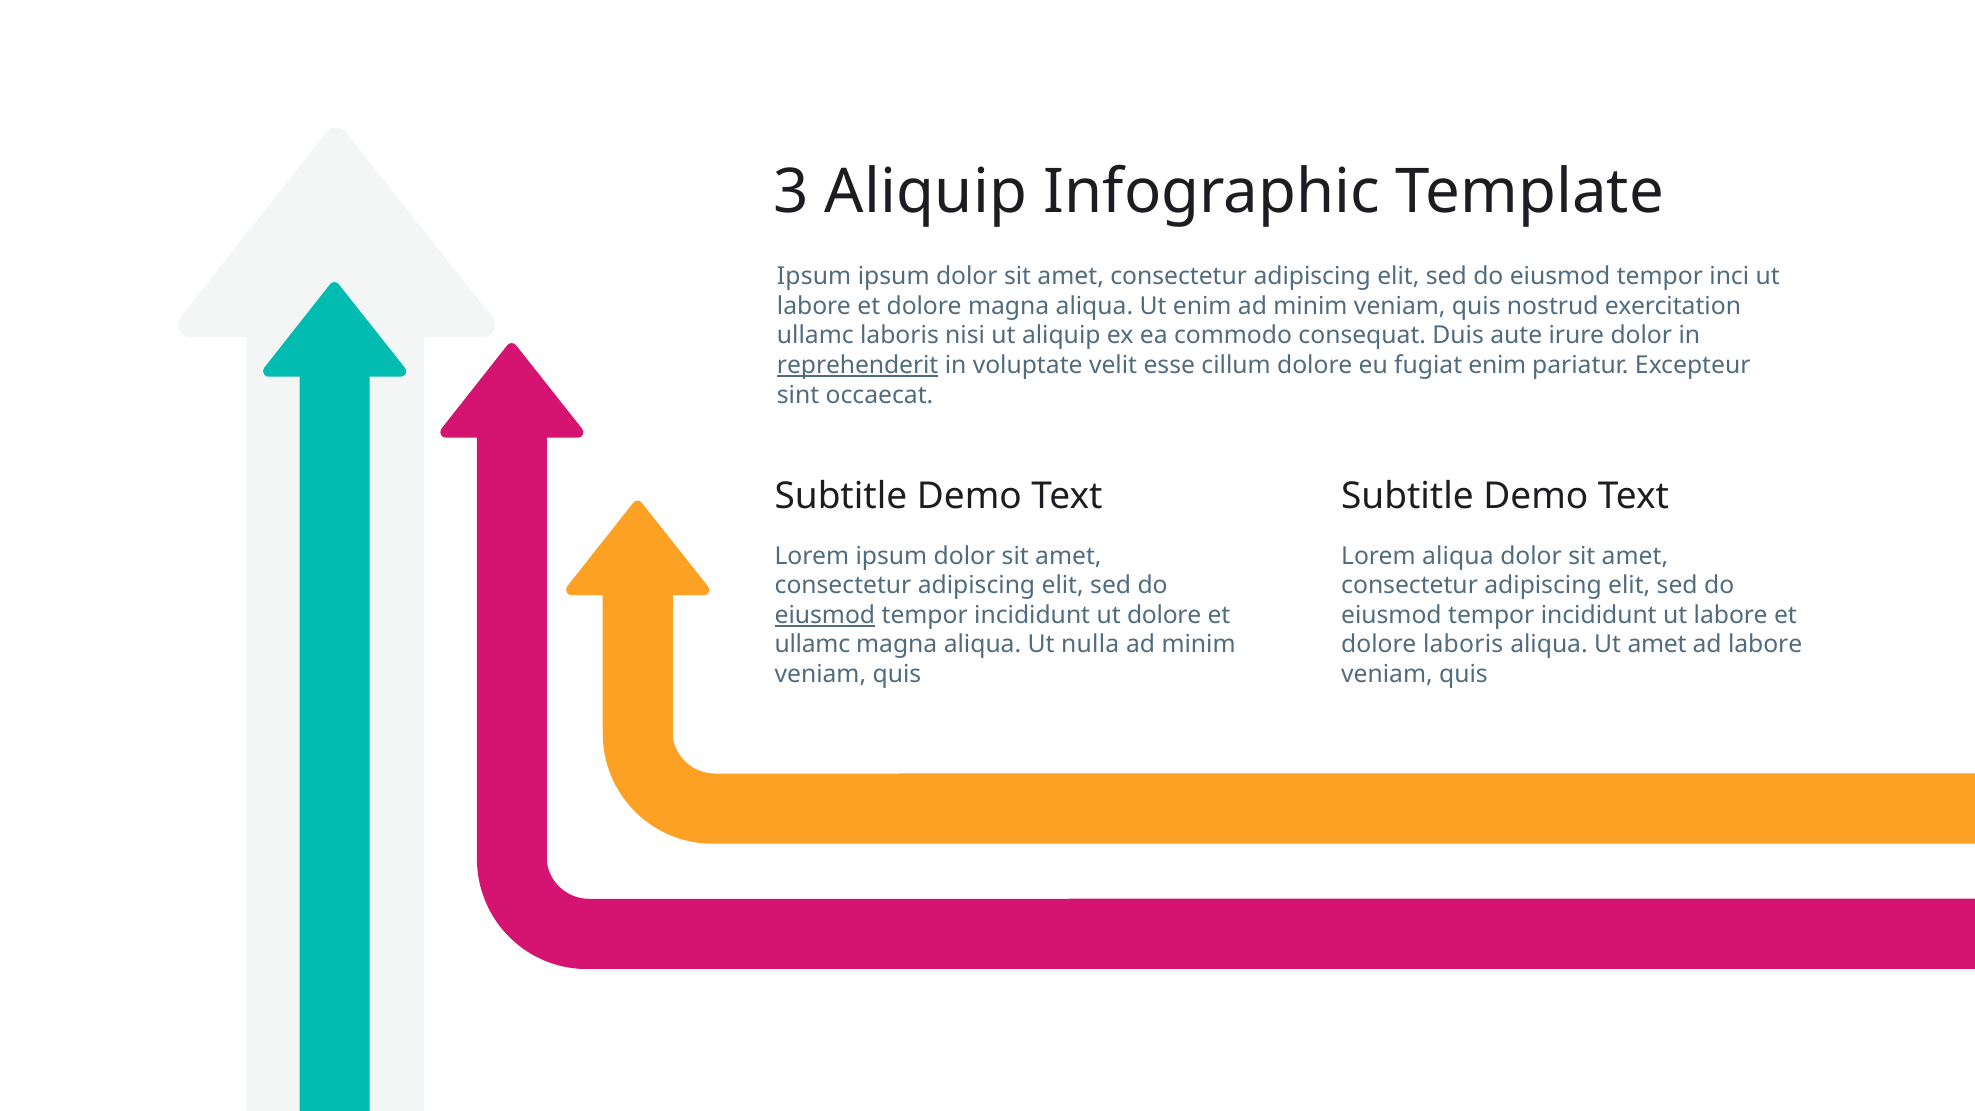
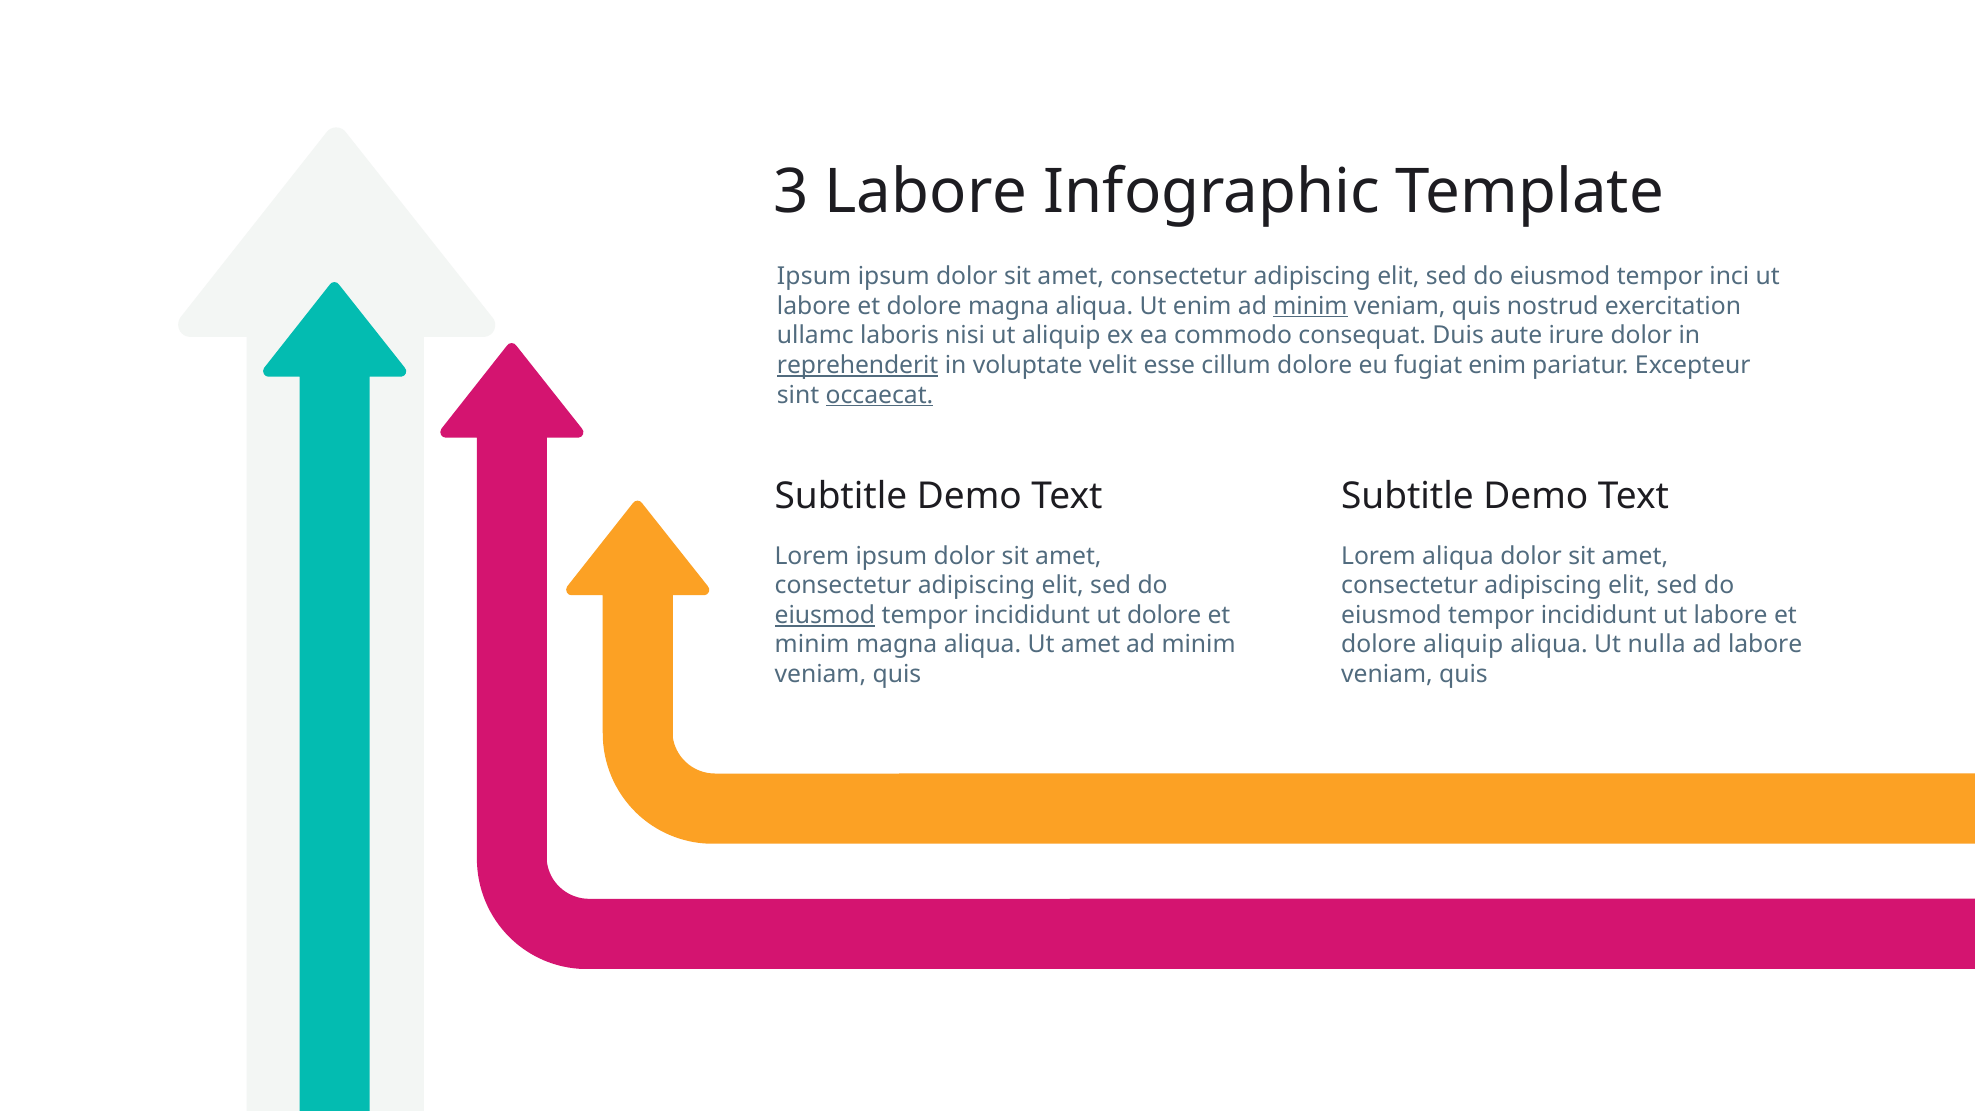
3 Aliquip: Aliquip -> Labore (926, 192)
minim underline: none -> present (1310, 306)
occaecat underline: none -> present (880, 395)
ullamc: ullamc -> minim (812, 645)
Ut nulla: nulla -> amet (1090, 645)
dolore laboris: laboris -> aliquip (1463, 645)
Ut amet: amet -> nulla (1657, 645)
